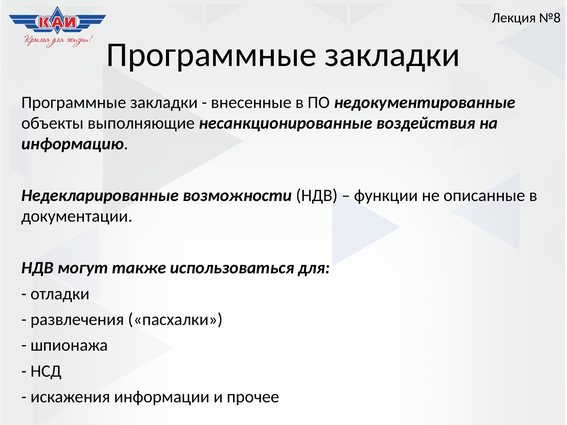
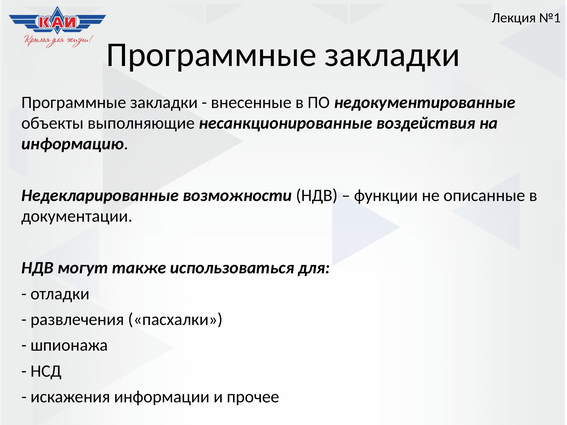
№8: №8 -> №1 (550, 18)
